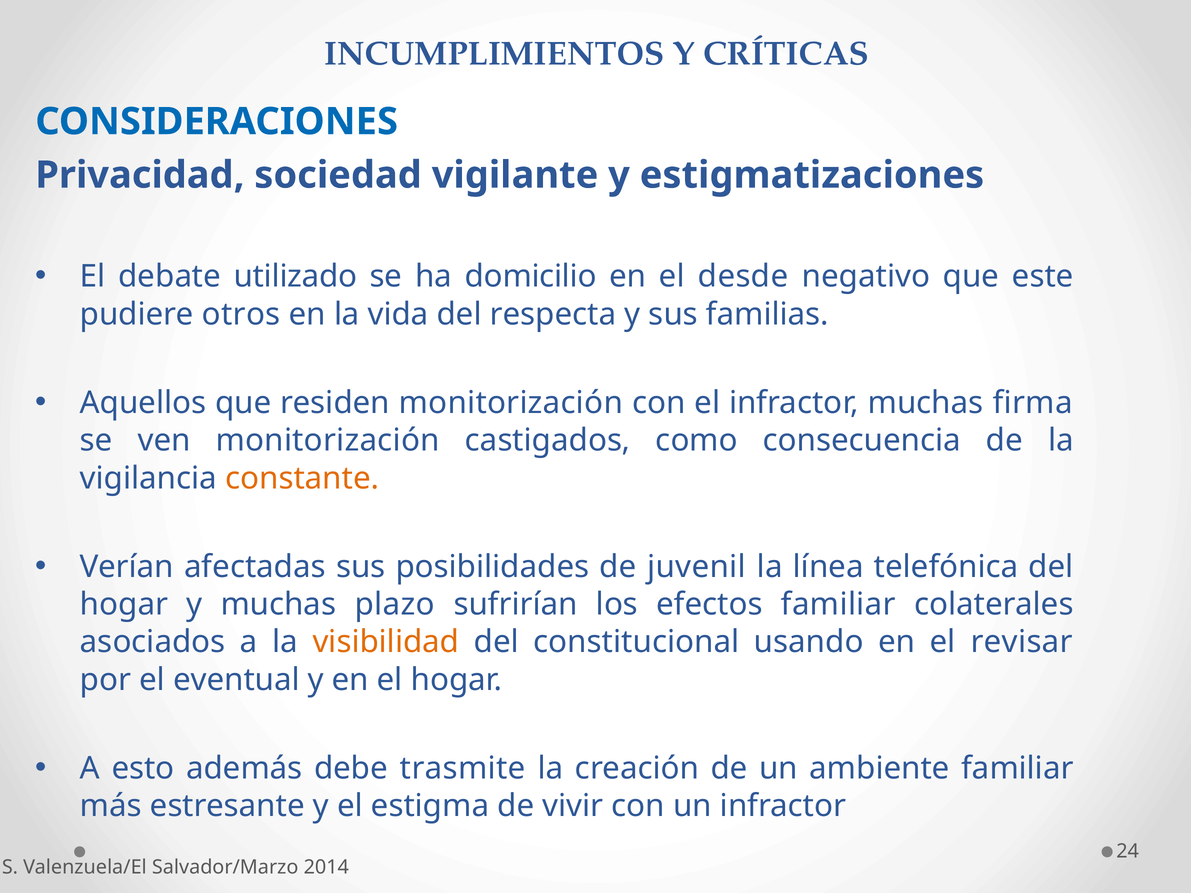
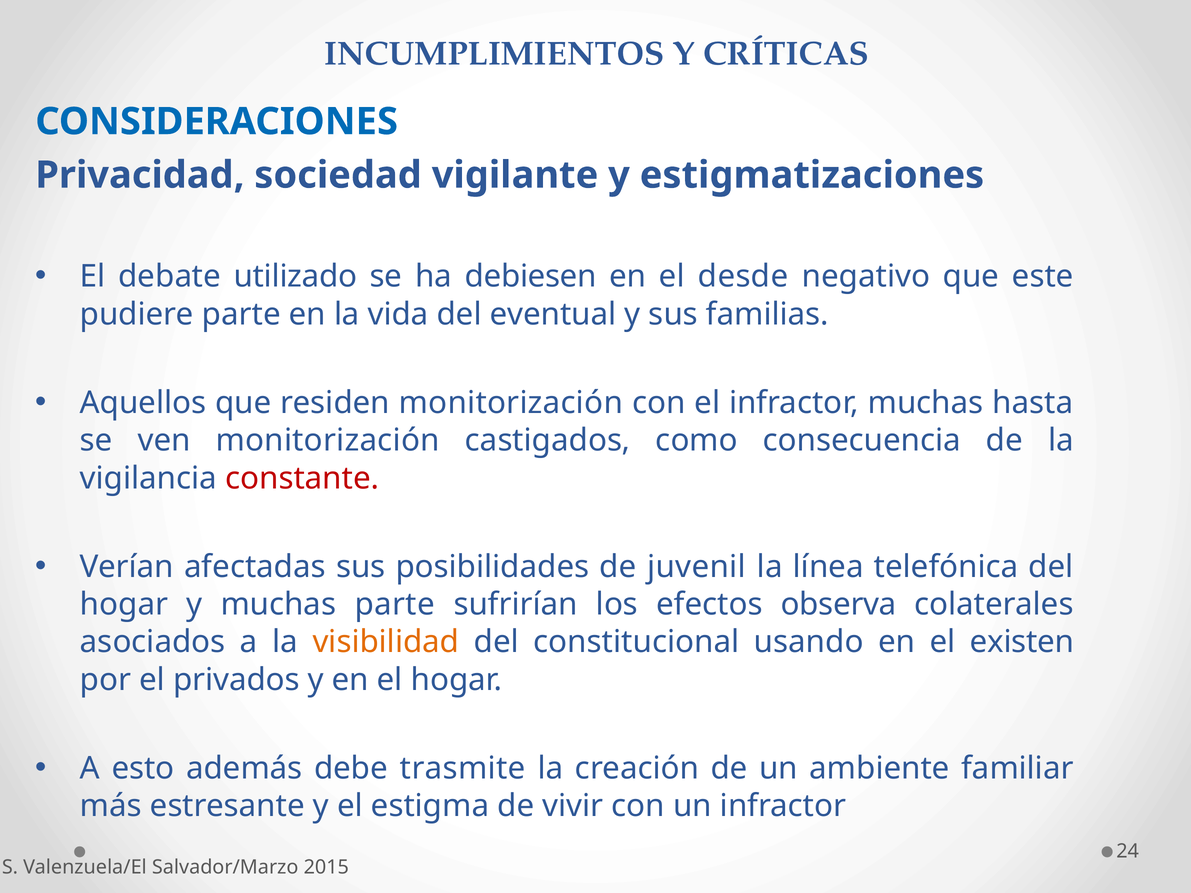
domicilio: domicilio -> debiesen (531, 277)
pudiere otros: otros -> parte (241, 314)
respecta: respecta -> eventual (553, 314)
firma: firma -> hasta (1033, 403)
constante colour: orange -> red (302, 478)
muchas plazo: plazo -> parte (395, 605)
efectos familiar: familiar -> observa (839, 605)
revisar: revisar -> existen (1022, 642)
eventual: eventual -> privados (236, 680)
2014: 2014 -> 2015 (326, 868)
